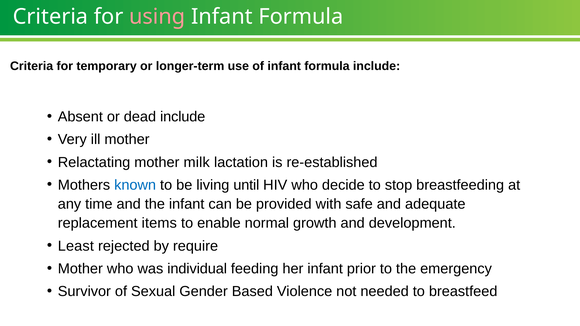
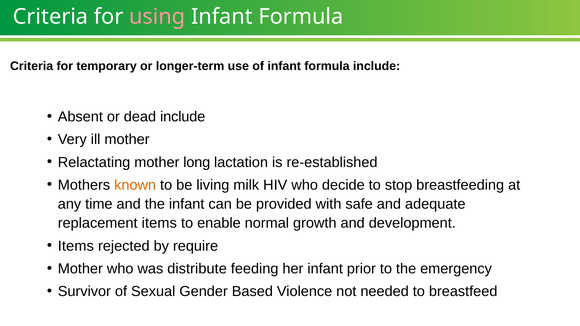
milk: milk -> long (197, 162)
known colour: blue -> orange (135, 185)
until: until -> milk (246, 185)
Least: Least -> Items (76, 246)
individual: individual -> distribute (197, 269)
